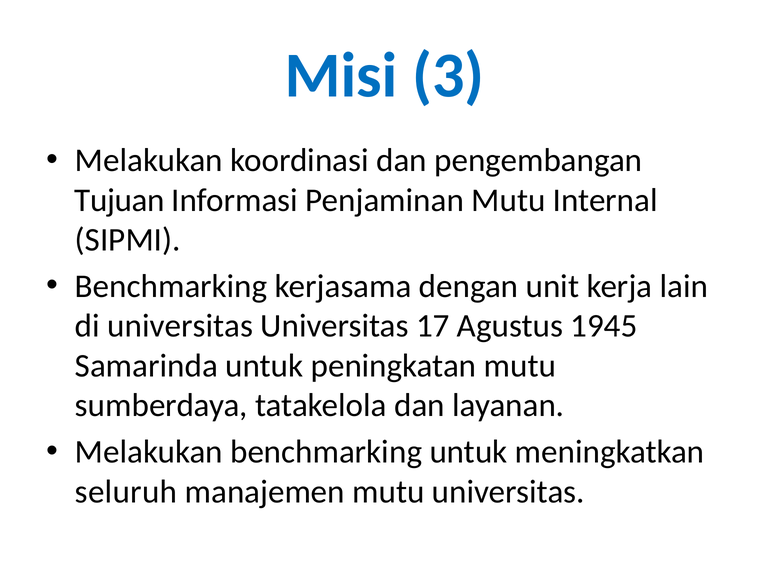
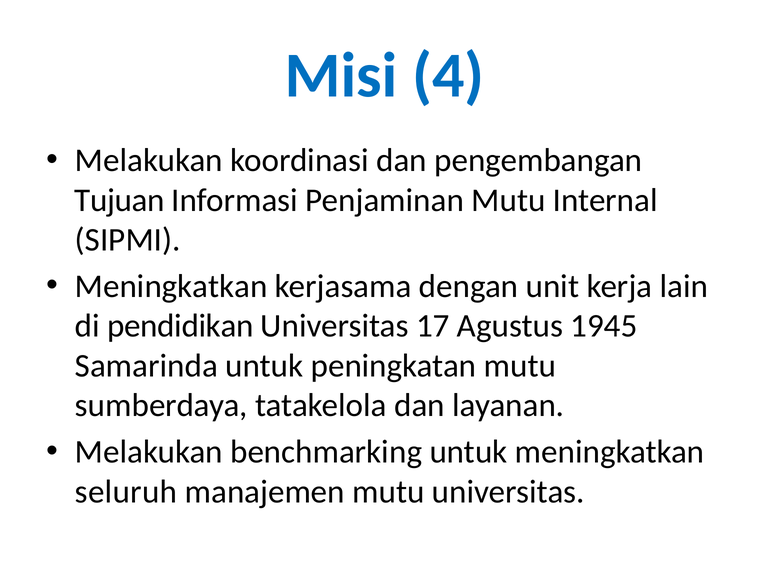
3: 3 -> 4 (448, 76)
Benchmarking: Benchmarking -> Meningkatkan (171, 287)
di universitas: universitas -> pendidikan (180, 326)
